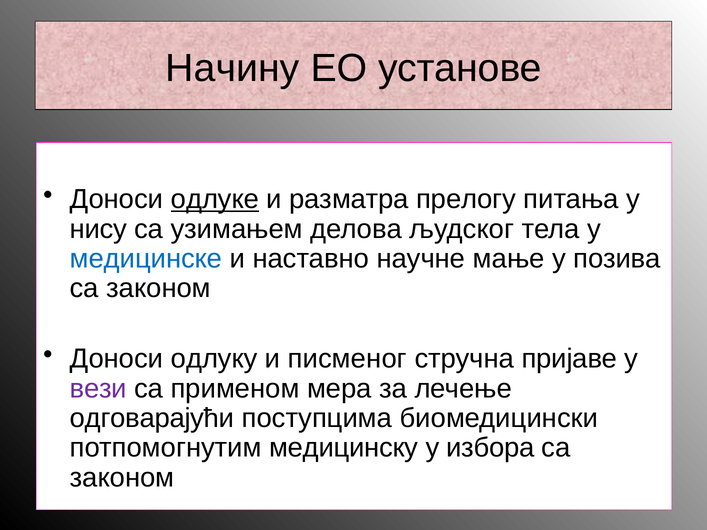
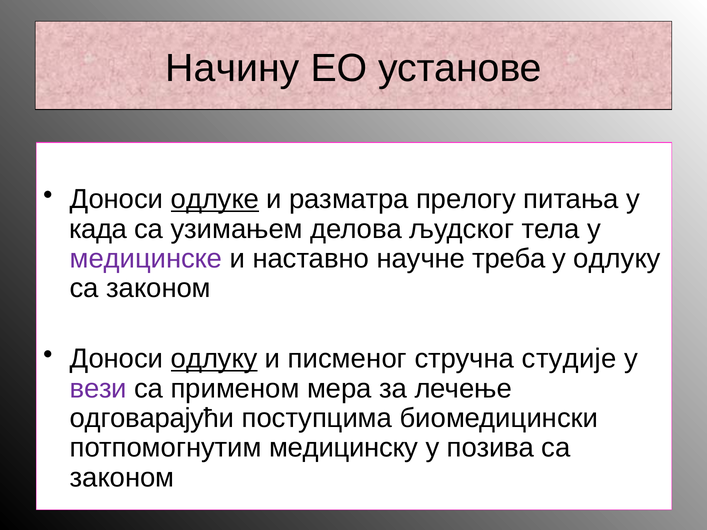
нису: нису -> када (98, 229)
медицинске colour: blue -> purple (146, 259)
мање: мање -> треба (509, 259)
у позива: позива -> одлуку (617, 259)
одлуку underline: none -> present (214, 359)
пријаве: пријаве -> студије (569, 359)
избора: избора -> позива (490, 448)
